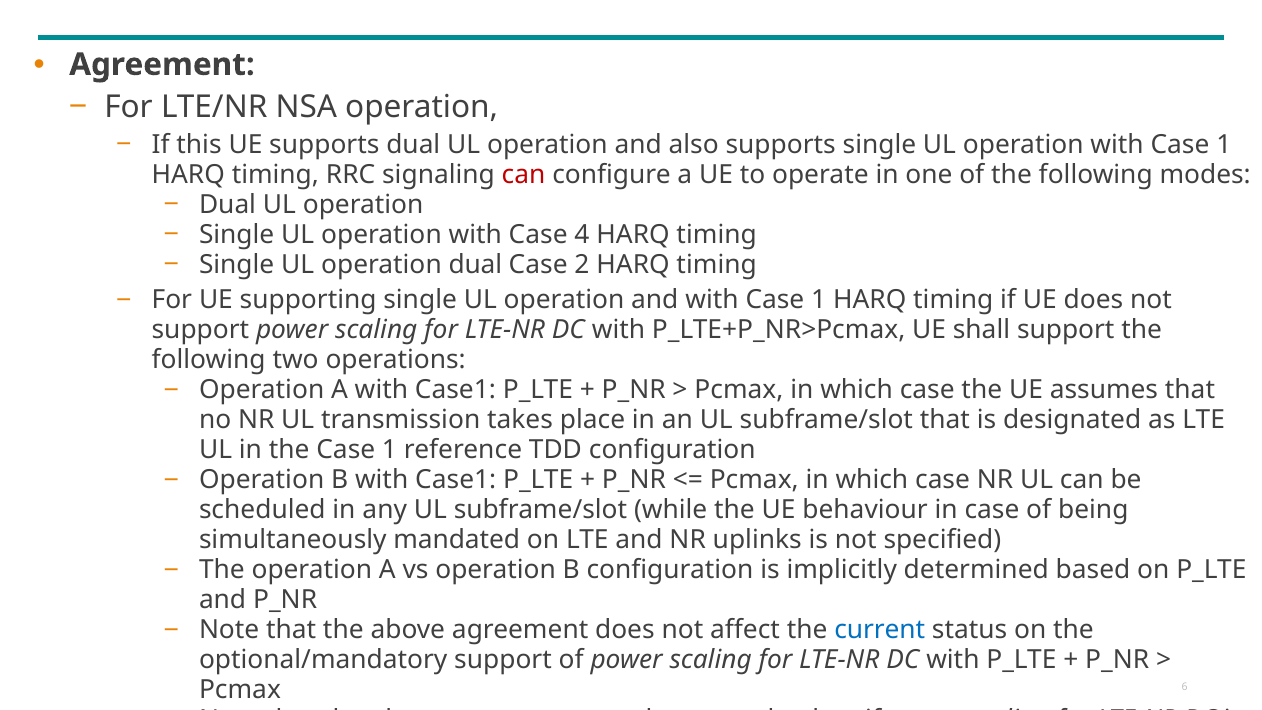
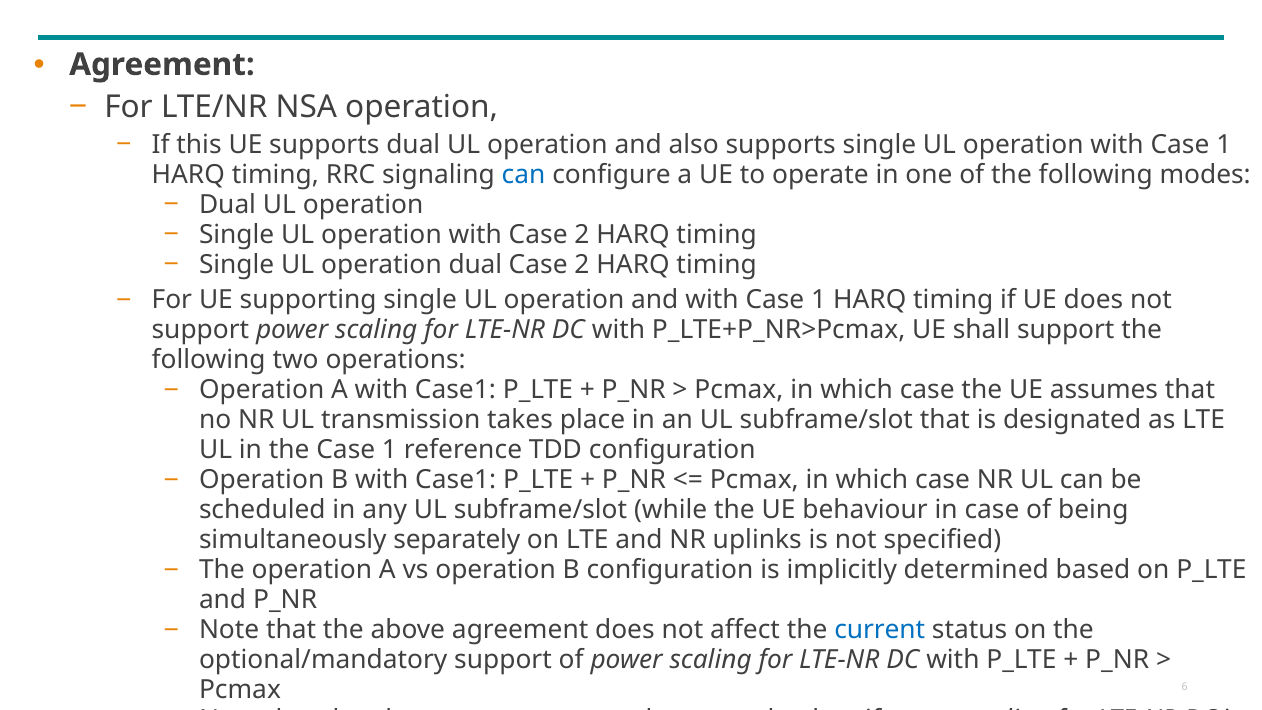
can colour: red -> blue (524, 175)
with Case 4: 4 -> 2 (582, 235)
simultaneously mandated: mandated -> separately (457, 540)
